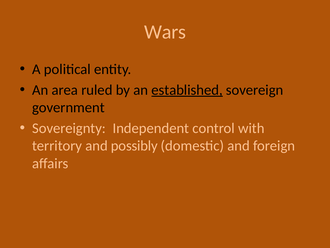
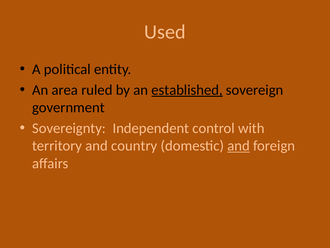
Wars: Wars -> Used (165, 32)
possibly: possibly -> country (134, 146)
and underline: none -> present (239, 146)
